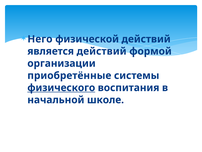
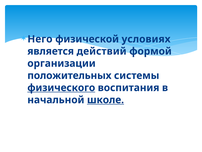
физической действий: действий -> условиях (146, 39)
приобретённые: приобретённые -> положительных (69, 75)
школе underline: none -> present (105, 100)
